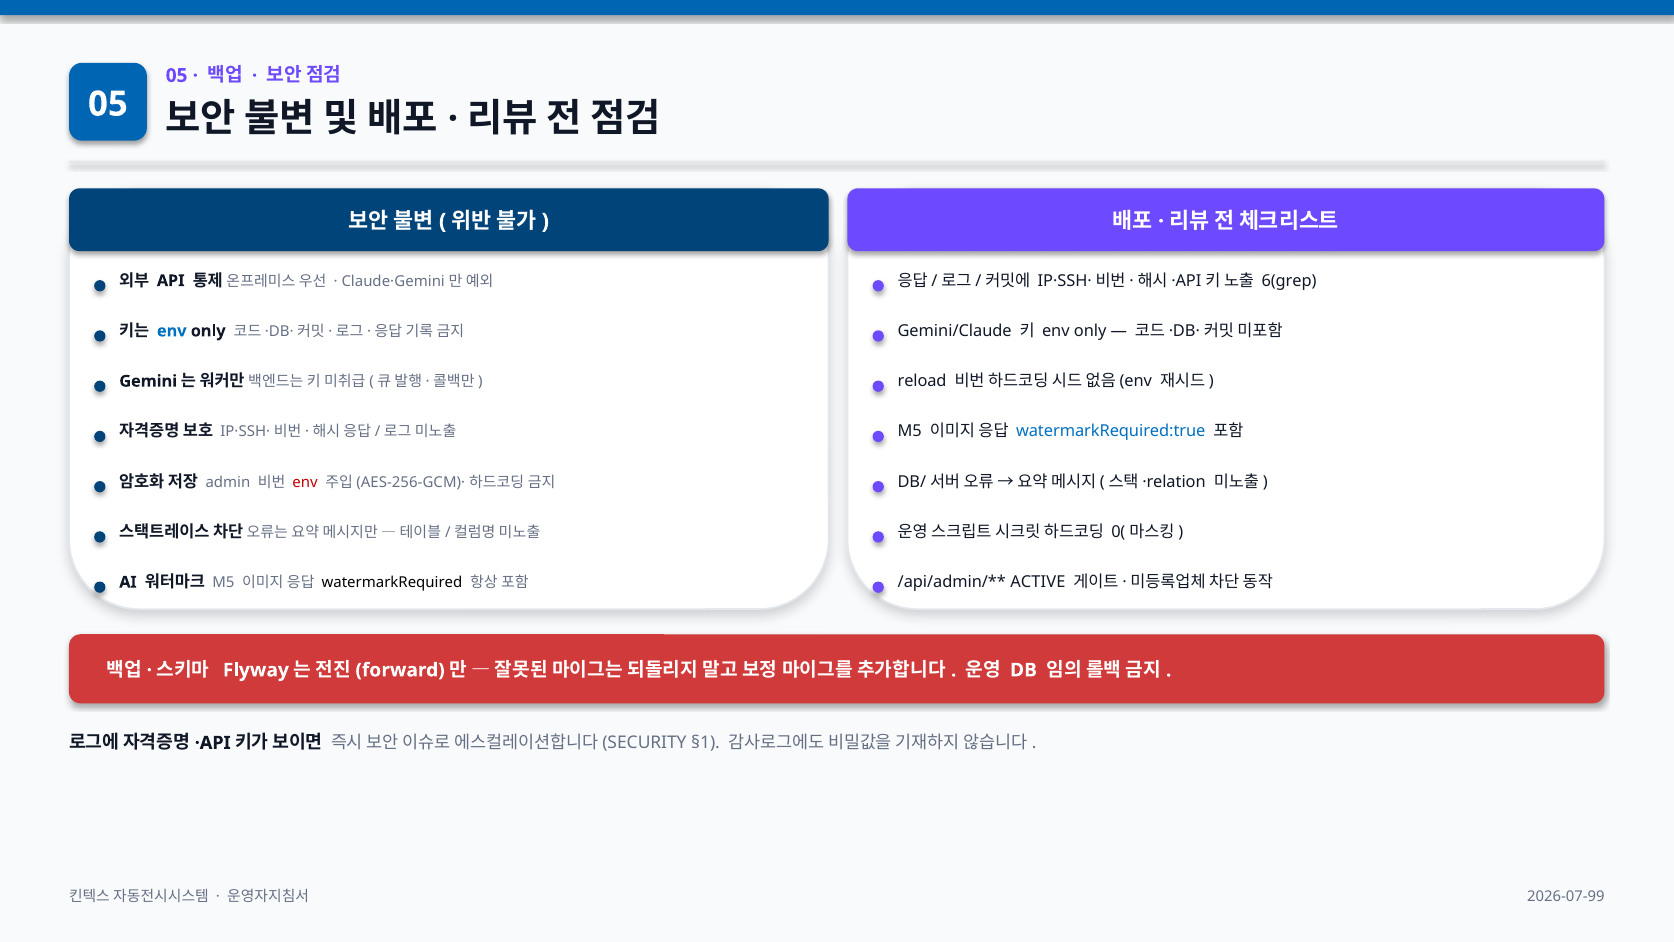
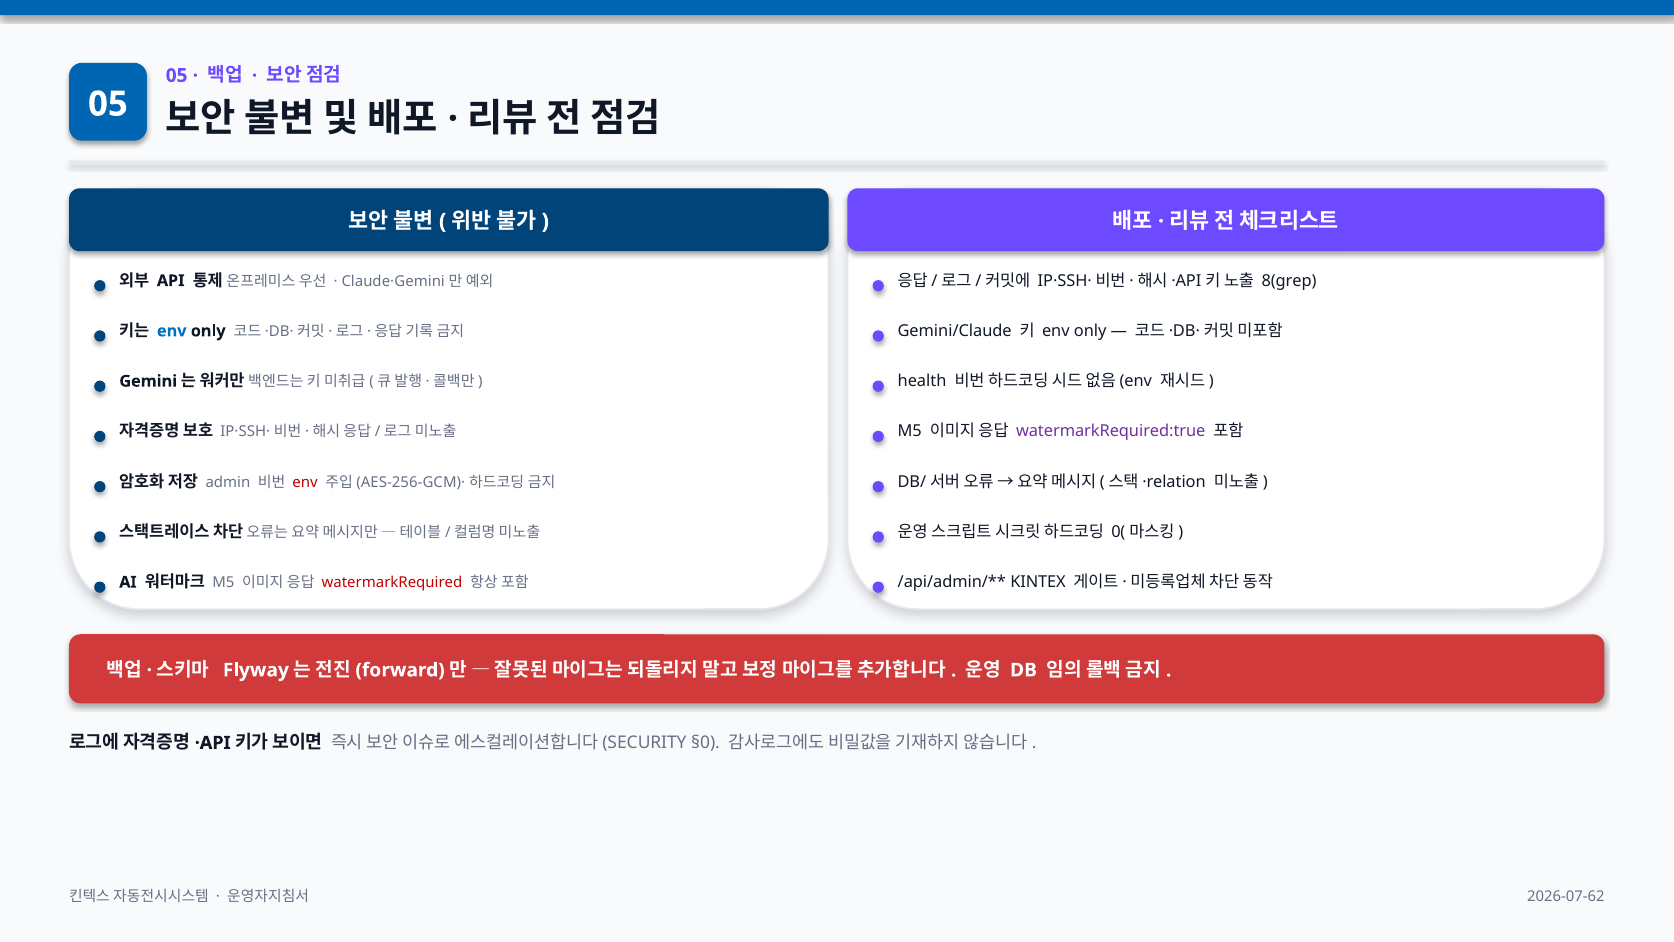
6(grep: 6(grep -> 8(grep (1289, 281)
reload: reload -> health (922, 381)
watermarkRequired:true colour: blue -> purple (1111, 431)
ACTIVE: ACTIVE -> KINTEX (1038, 582)
watermarkRequired colour: black -> red (392, 582)
§1: §1 -> §0 (706, 743)
2026-07-99: 2026-07-99 -> 2026-07-62 (1566, 896)
